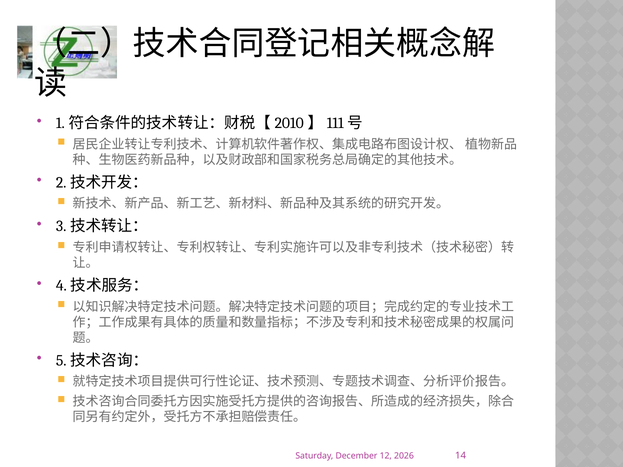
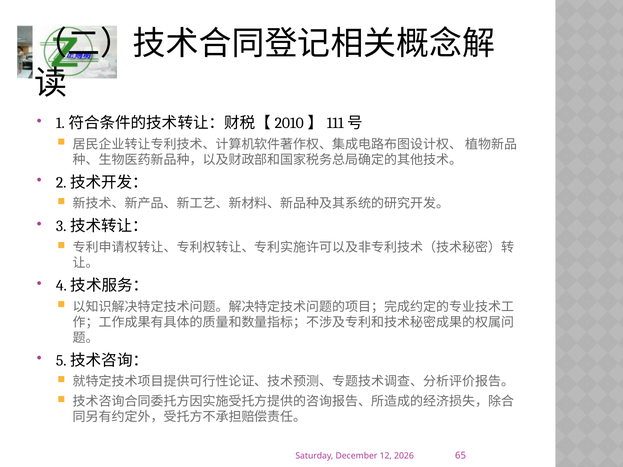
14: 14 -> 65 (461, 456)
